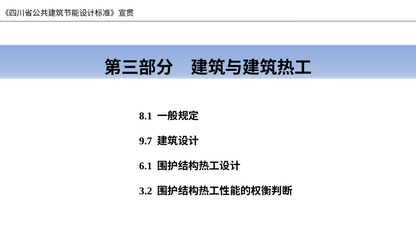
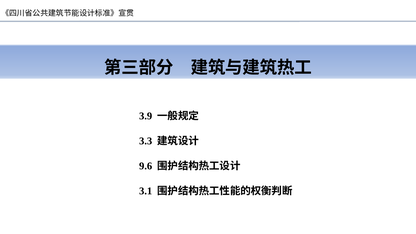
8.1: 8.1 -> 3.9 (146, 116)
9.7: 9.7 -> 3.3 (146, 141)
6.1: 6.1 -> 9.6 (146, 166)
3.2: 3.2 -> 3.1 (146, 191)
